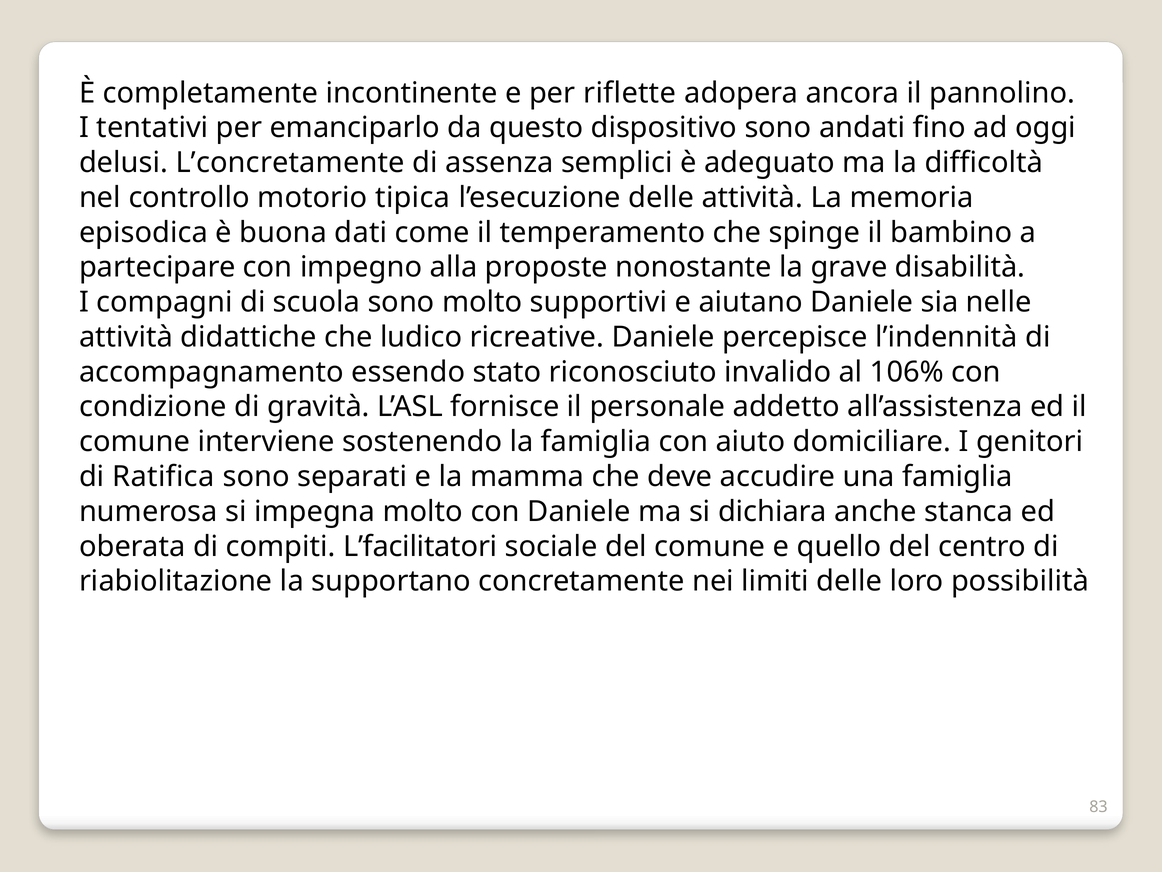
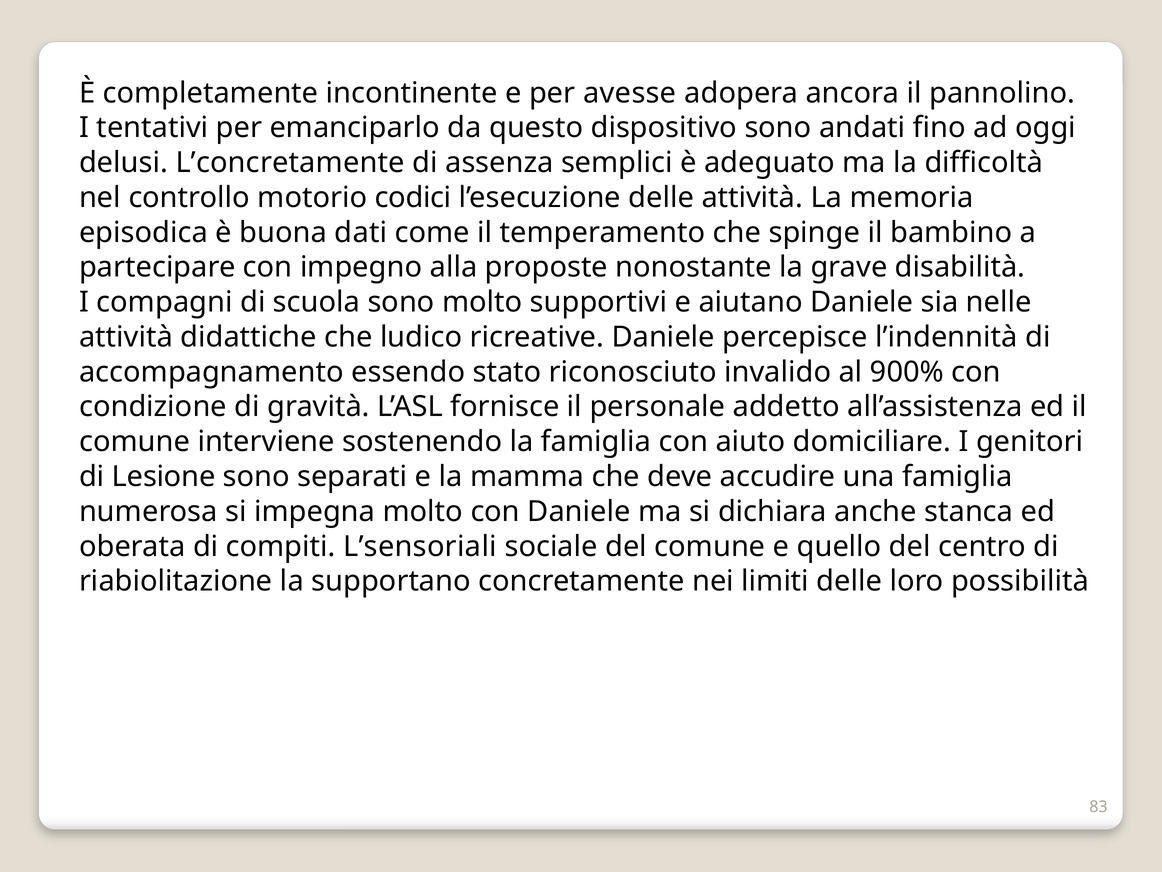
riflette: riflette -> avesse (630, 93)
tipica: tipica -> codici (413, 198)
106%: 106% -> 900% (907, 372)
Ratifica: Ratifica -> Lesione (164, 476)
L’facilitatori: L’facilitatori -> L’sensoriali (420, 546)
